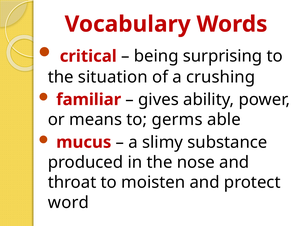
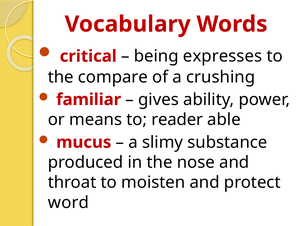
surprising: surprising -> expresses (223, 56)
situation: situation -> compare (113, 77)
germs: germs -> reader (177, 120)
